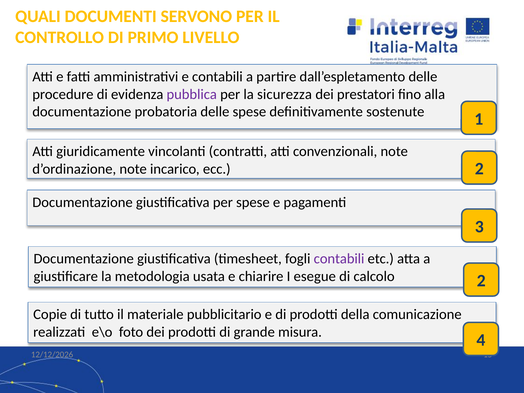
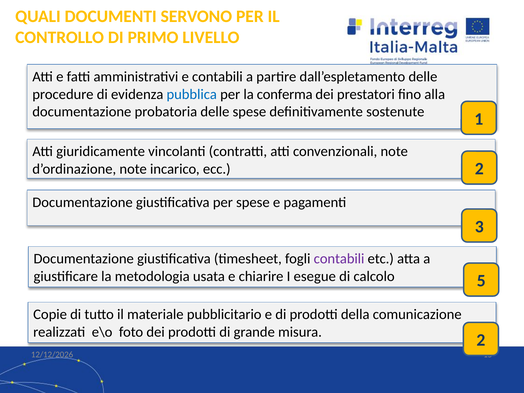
pubblica colour: purple -> blue (192, 94)
sicurezza: sicurezza -> conferma (285, 94)
calcolo 2: 2 -> 5 (481, 281)
misura 4: 4 -> 2 (481, 340)
